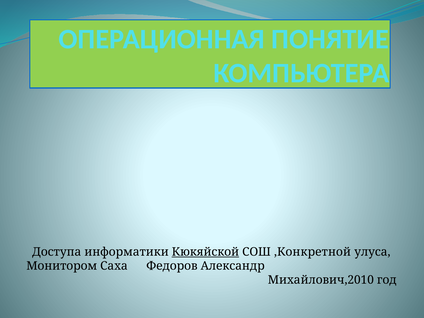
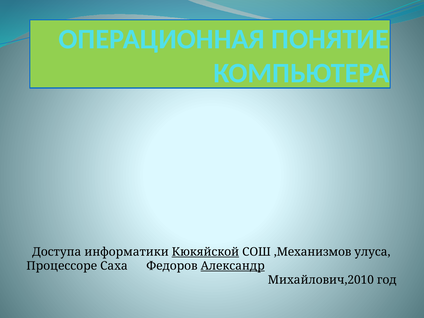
,Конкретной: ,Конкретной -> ,Механизмов (313, 252)
Монитором: Монитором -> Процессоре (62, 266)
Александр underline: none -> present (233, 266)
